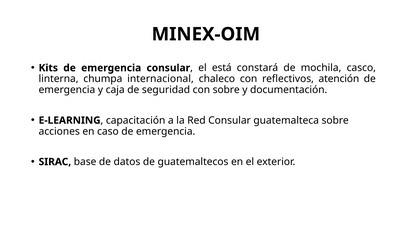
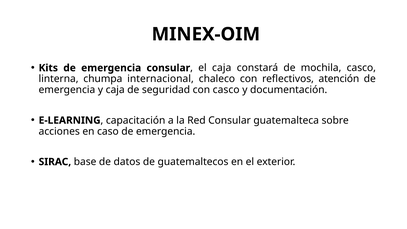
el está: está -> caja (222, 68)
con sobre: sobre -> casco (226, 90)
